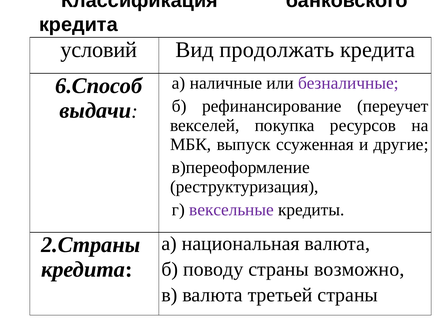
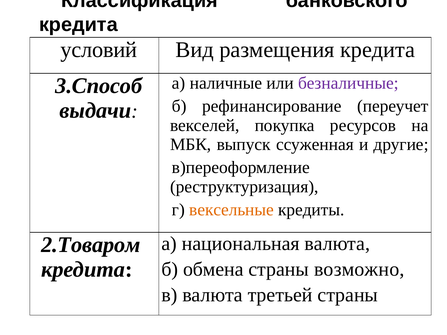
продолжать: продолжать -> размещения (277, 50)
6.Способ: 6.Способ -> 3.Способ (99, 86)
вексельные colour: purple -> orange (232, 210)
2.Страны: 2.Страны -> 2.Товаром (91, 245)
поводу: поводу -> обмена (213, 270)
